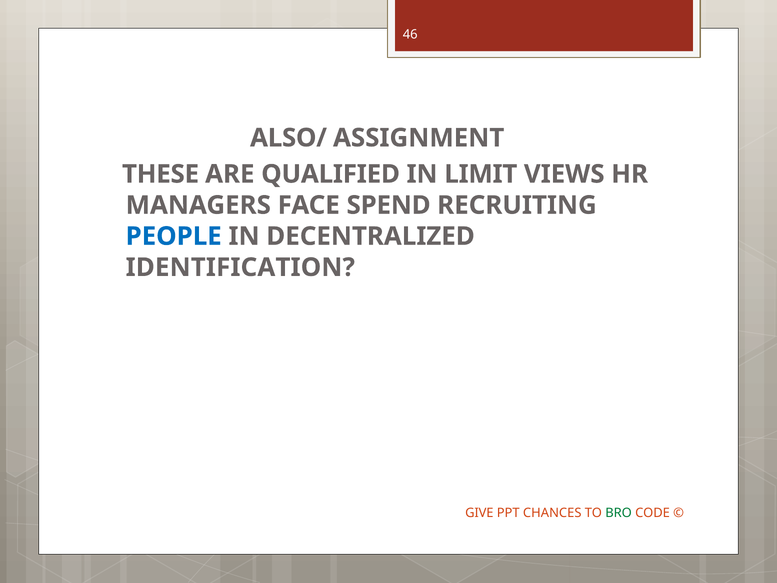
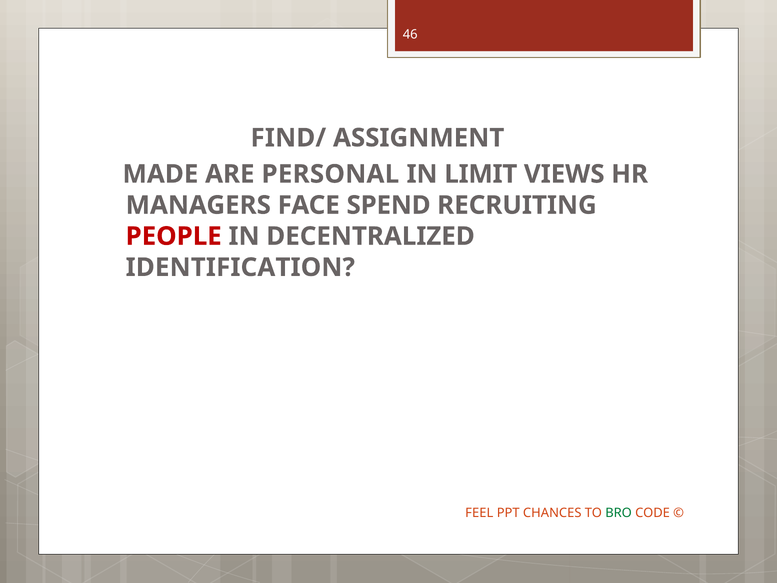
ALSO/: ALSO/ -> FIND/ (288, 138)
THESE: THESE -> MADE (160, 174)
QUALIFIED: QUALIFIED -> PERSONAL (330, 174)
PEOPLE colour: blue -> red (174, 236)
GIVE: GIVE -> FEEL (479, 513)
